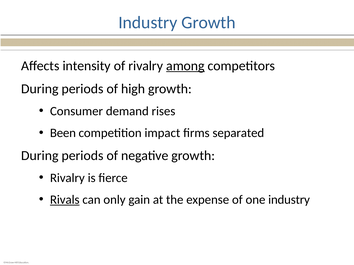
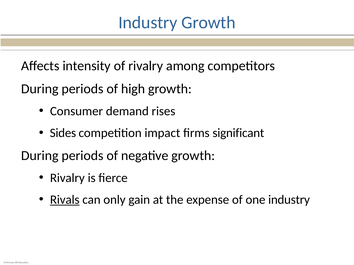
among underline: present -> none (185, 66)
Been: Been -> Sides (63, 133)
separated: separated -> significant (238, 133)
